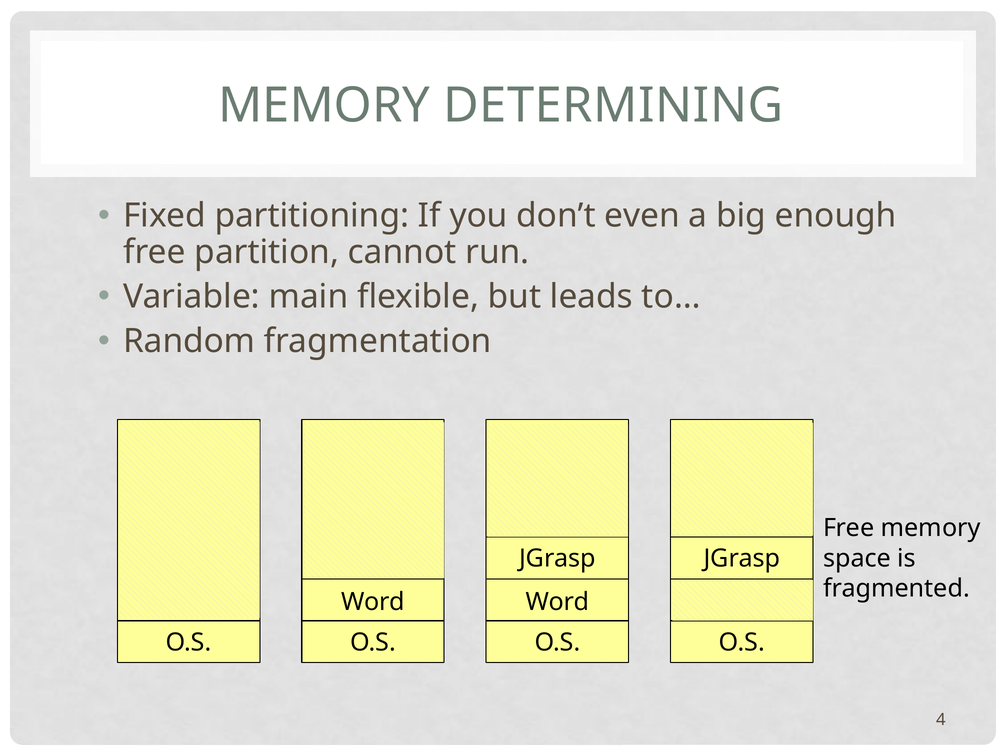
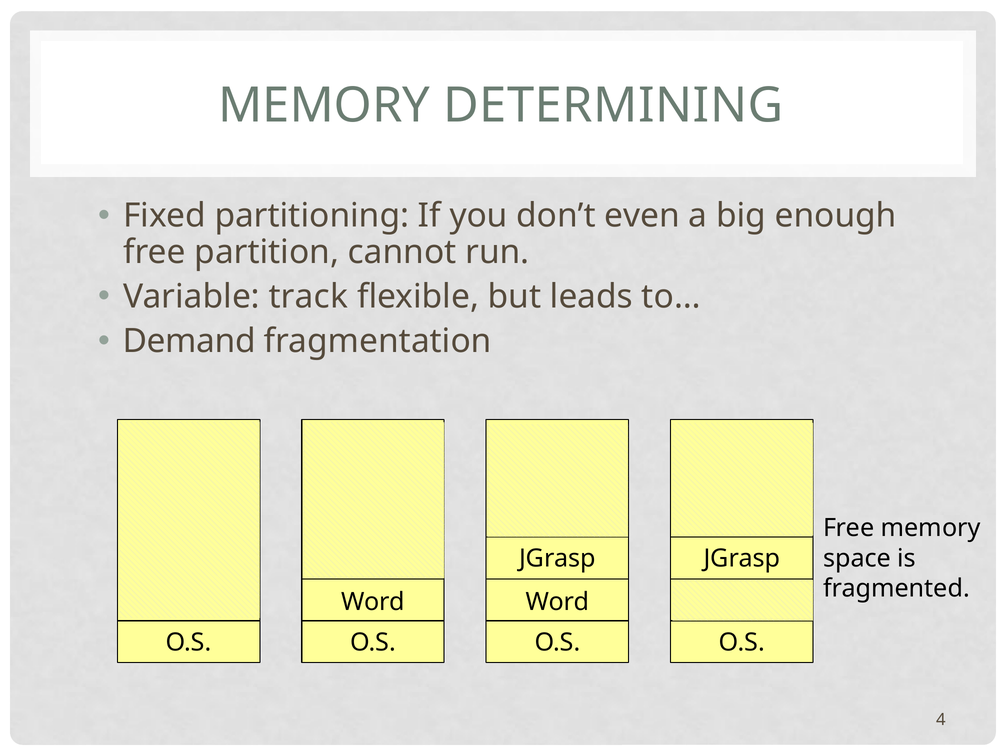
main: main -> track (308, 297)
Random: Random -> Demand (189, 341)
